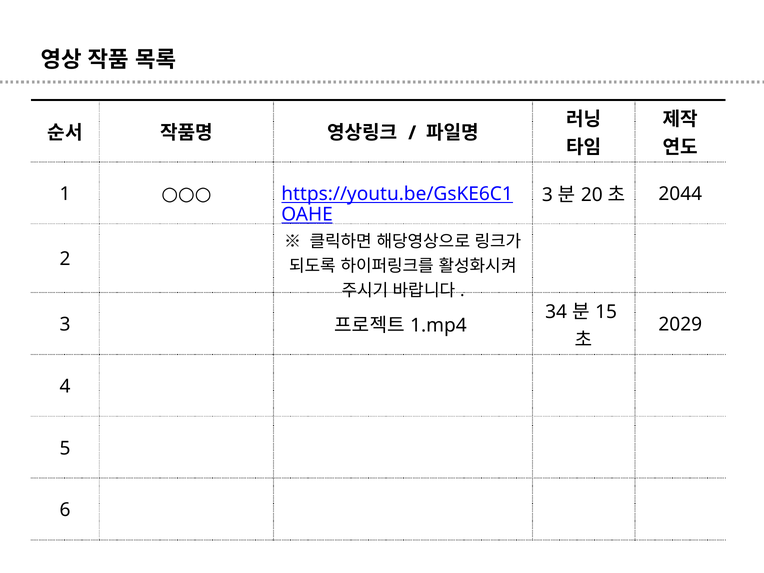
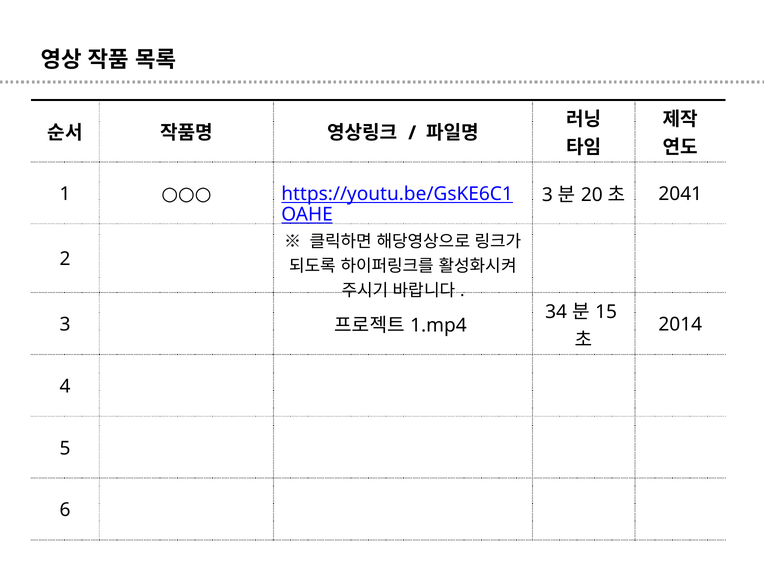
2044: 2044 -> 2041 (680, 194)
2029: 2029 -> 2014 (680, 324)
